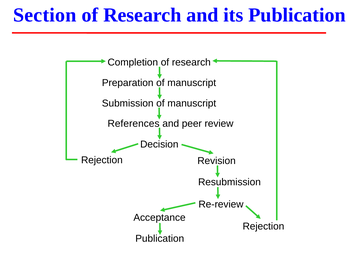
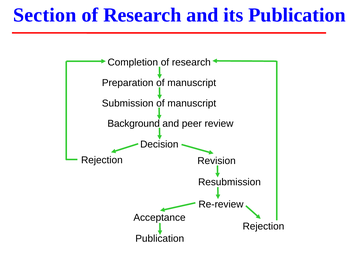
References: References -> Background (134, 124)
